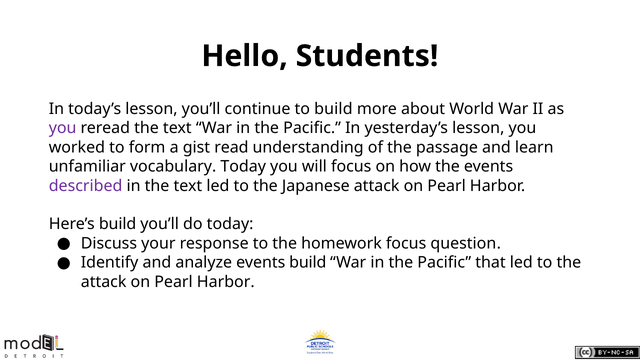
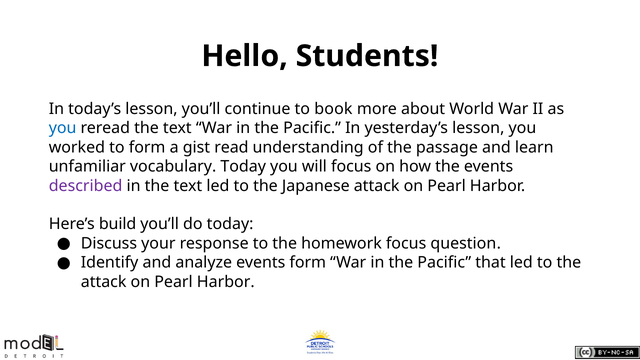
to build: build -> book (333, 109)
you colour: purple -> blue (63, 128)
events build: build -> form (308, 263)
